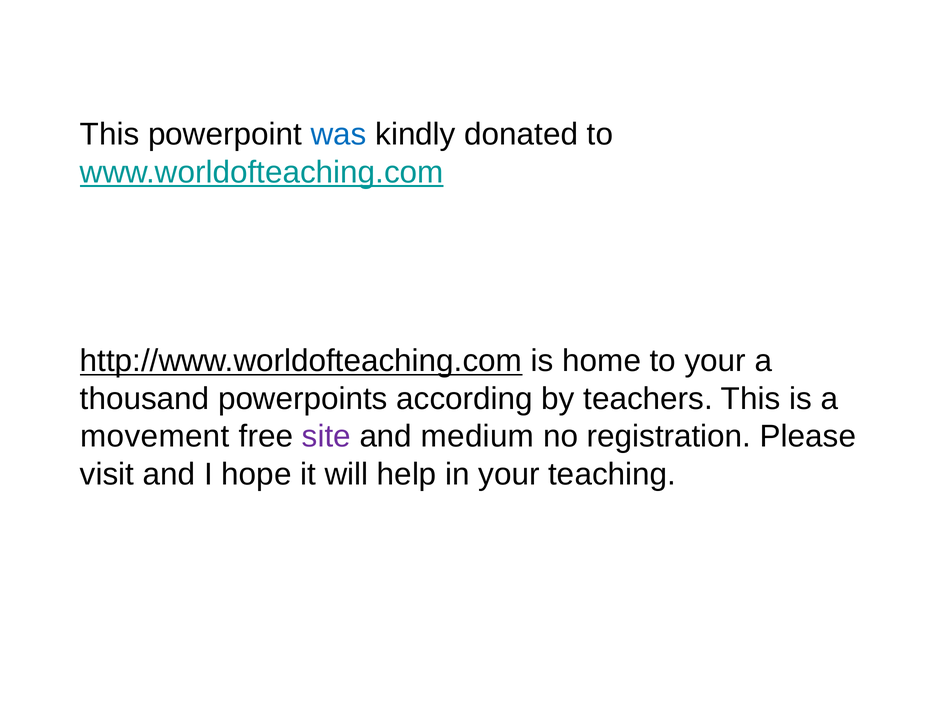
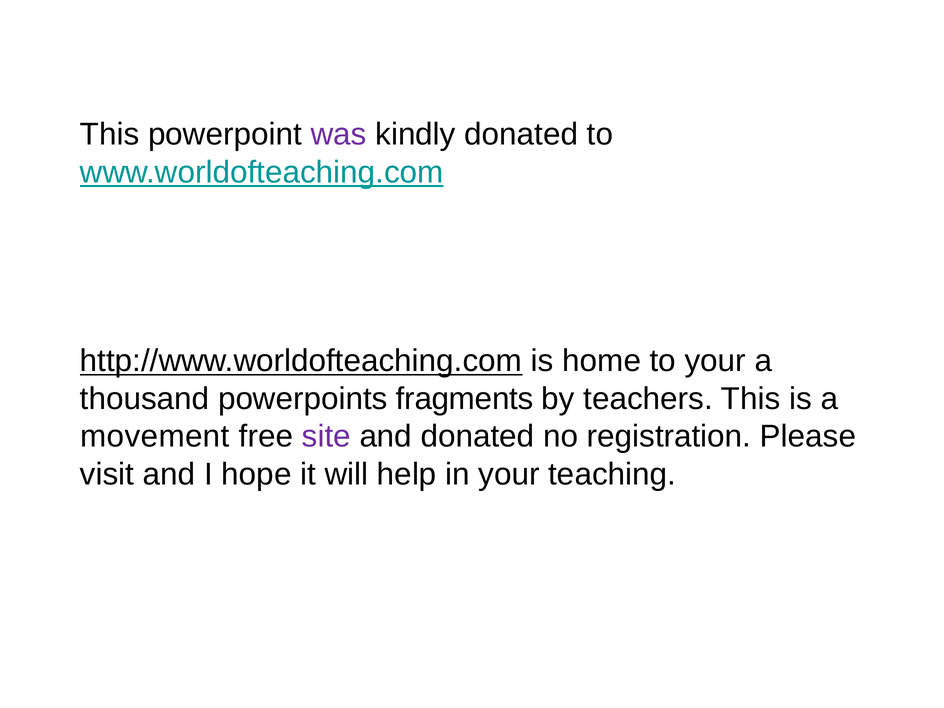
was colour: blue -> purple (339, 134)
according: according -> fragments (465, 399)
and medium: medium -> donated (478, 436)
